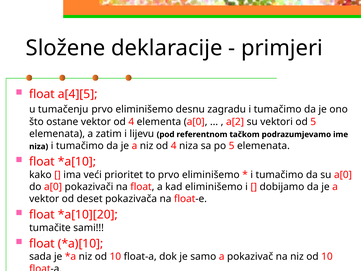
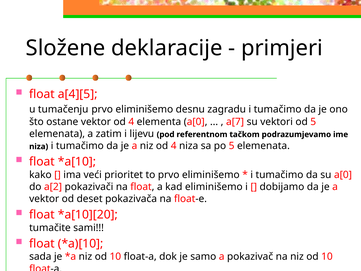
a[2: a[2 -> a[7 (235, 122)
do a[0: a[0 -> a[2 (53, 187)
